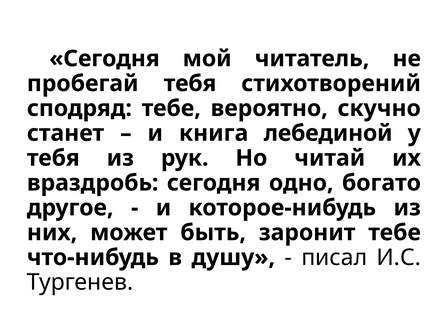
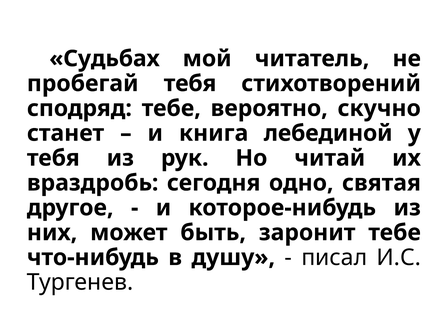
Сегодня: Сегодня -> Судьбах (105, 59)
богато: богато -> святая (381, 183)
